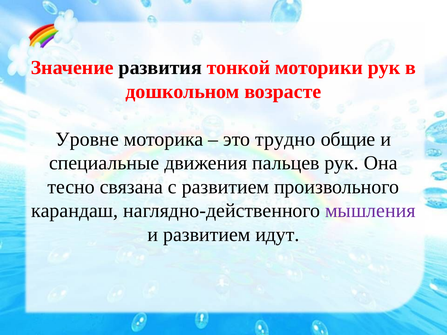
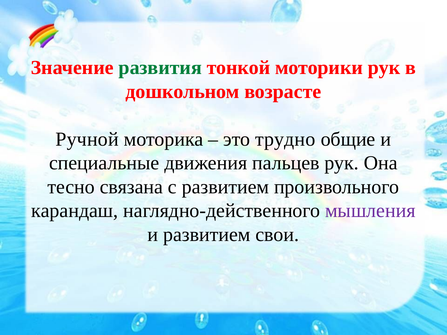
развития colour: black -> green (160, 68)
Уровне: Уровне -> Ручной (87, 139)
идут: идут -> свои (277, 235)
